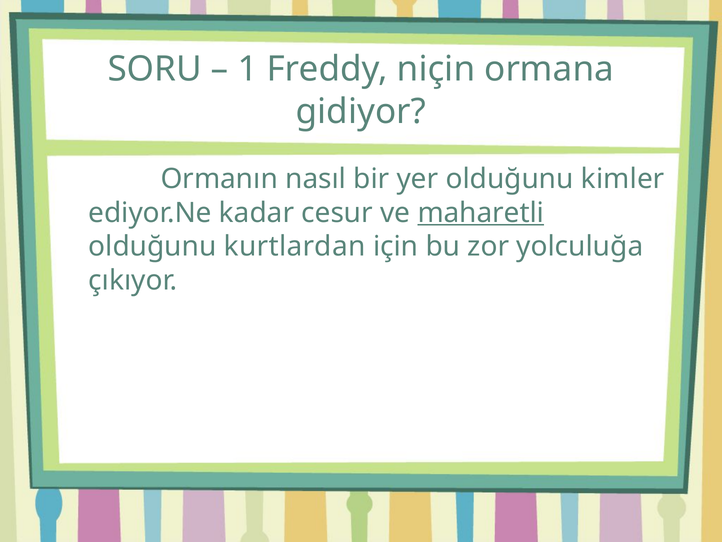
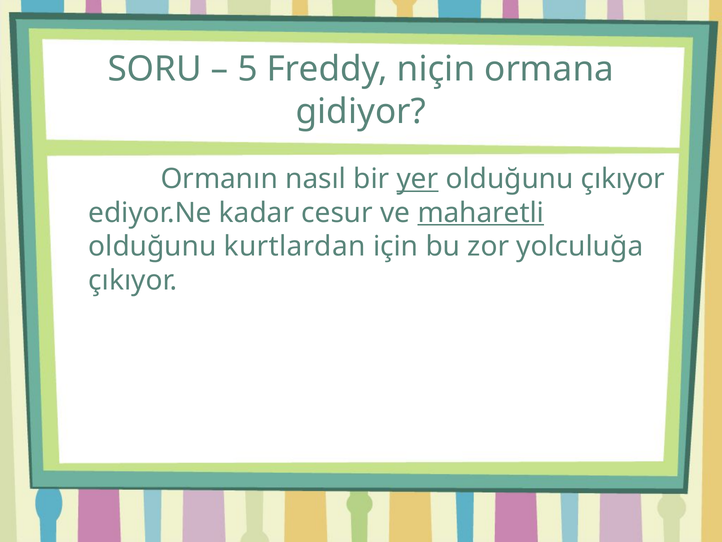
1: 1 -> 5 (248, 69)
yer underline: none -> present (418, 179)
olduğunu kimler: kimler -> çıkıyor (623, 179)
